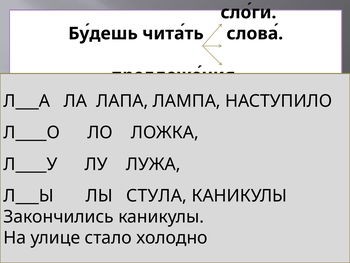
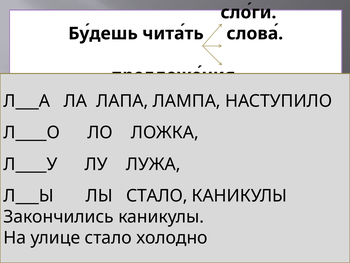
ЛЫ СТУЛА: СТУЛА -> СТАЛО (157, 195)
